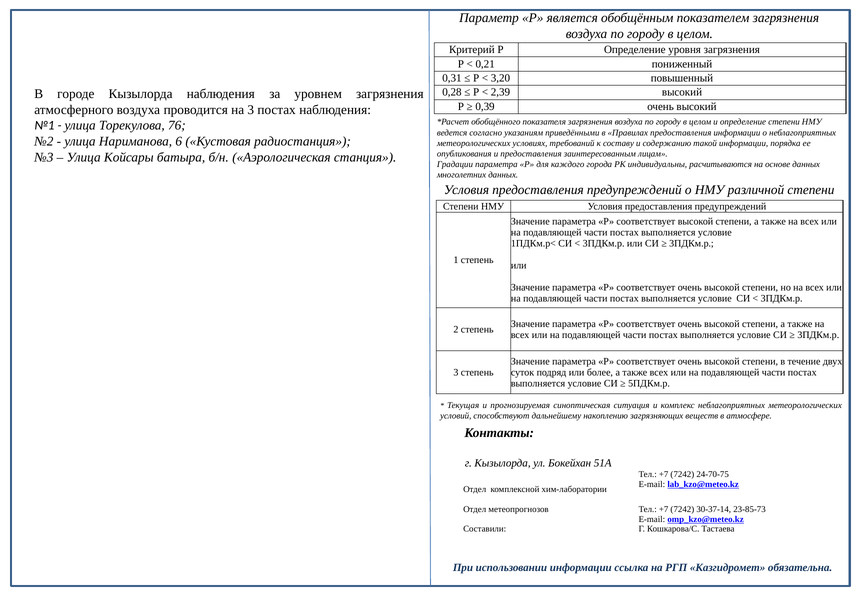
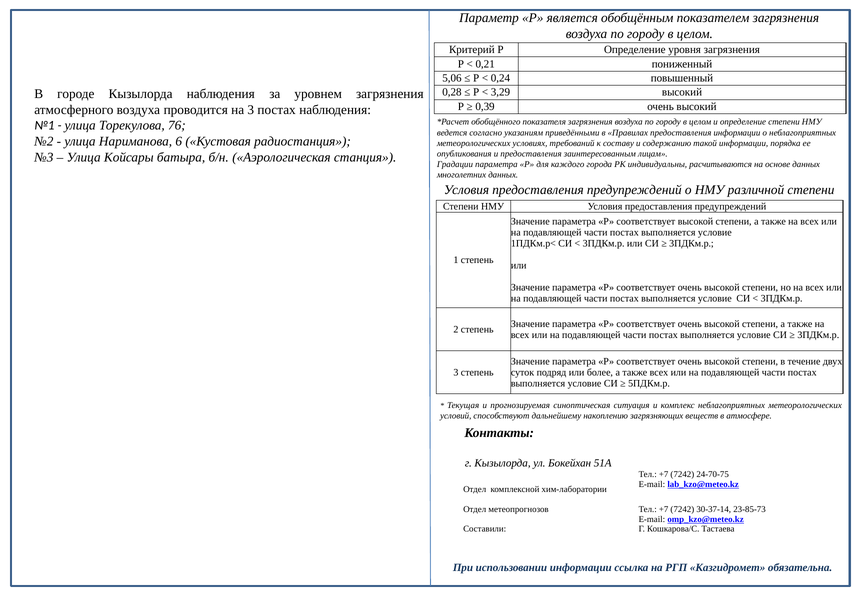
0,31: 0,31 -> 5,06 (452, 78)
3,20: 3,20 -> 0,24 (500, 78)
2,39: 2,39 -> 3,29 (500, 92)
